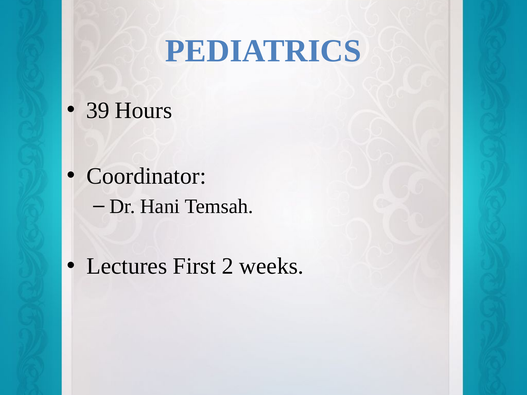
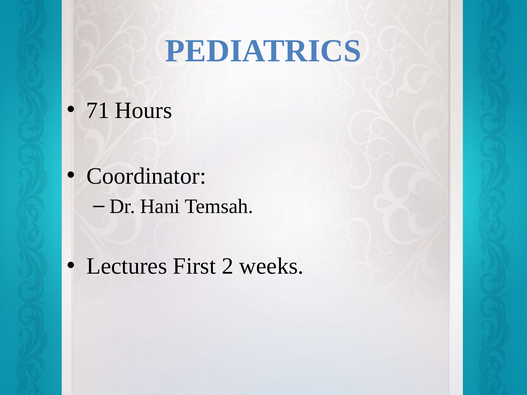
39: 39 -> 71 (98, 111)
